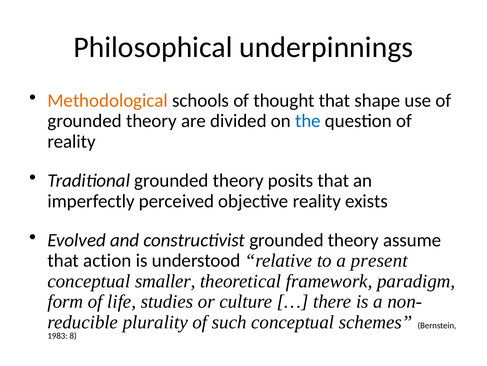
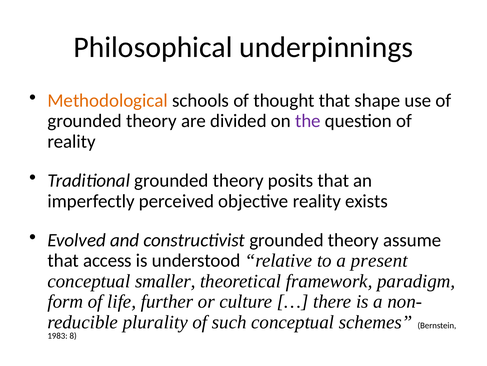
the colour: blue -> purple (308, 121)
action: action -> access (107, 260)
studies: studies -> further (167, 301)
